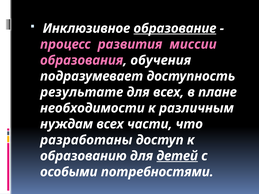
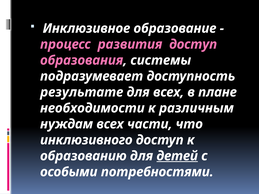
образование underline: present -> none (175, 28)
развития миссии: миссии -> доступ (193, 44)
обучения: обучения -> системы (161, 60)
разработаны: разработаны -> инклюзивного (86, 140)
